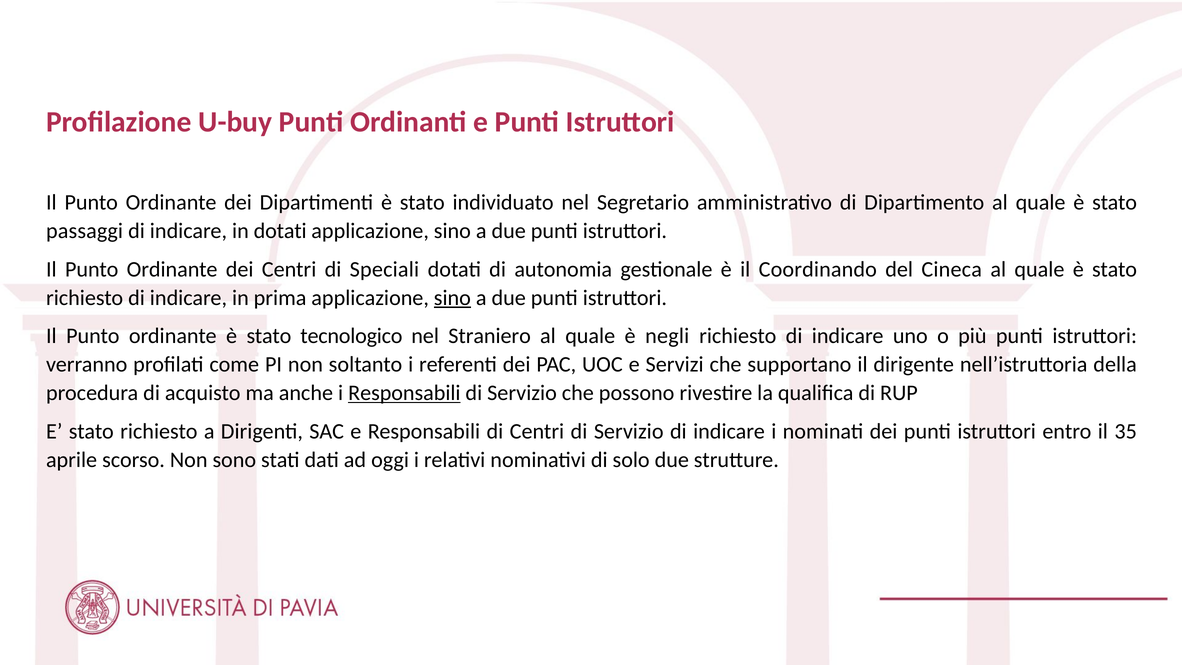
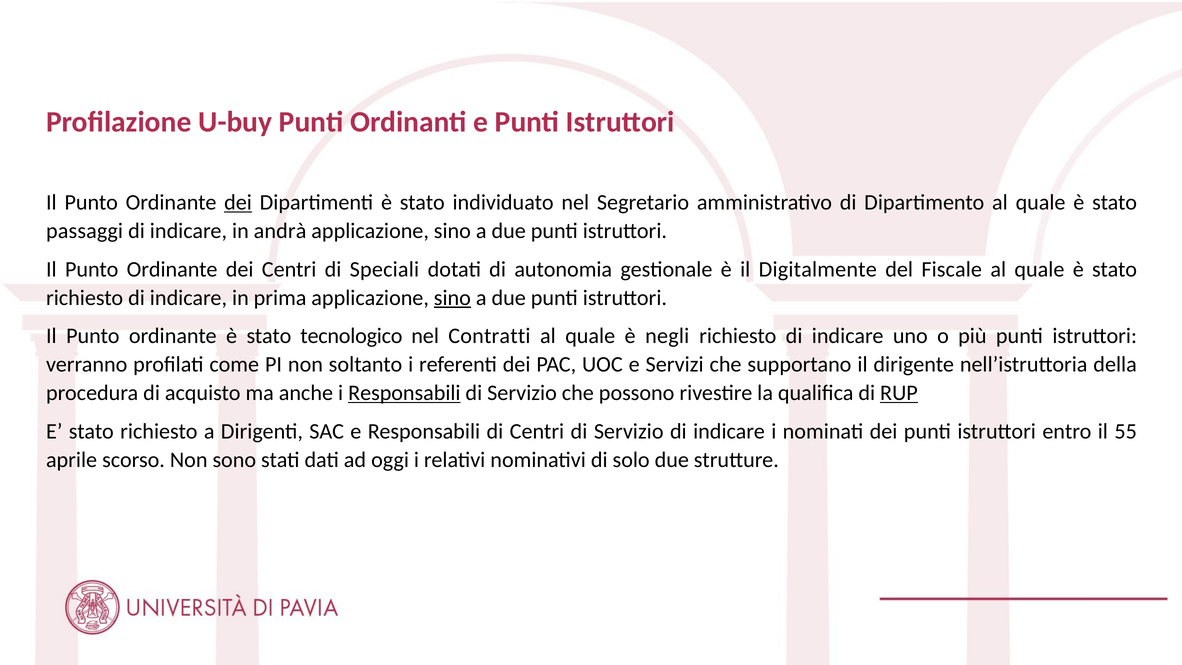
dei underline: none -> present (238, 203)
in dotati: dotati -> andrà (280, 231)
Coordinando: Coordinando -> Digitalmente (818, 269)
Cineca: Cineca -> Fiscale (952, 269)
Straniero: Straniero -> Contratti (489, 336)
RUP underline: none -> present (899, 393)
35: 35 -> 55 (1126, 431)
